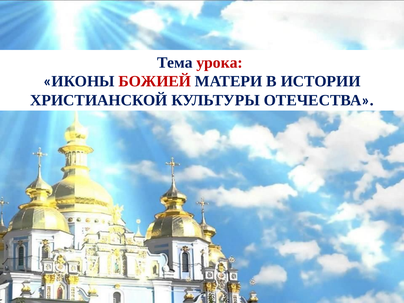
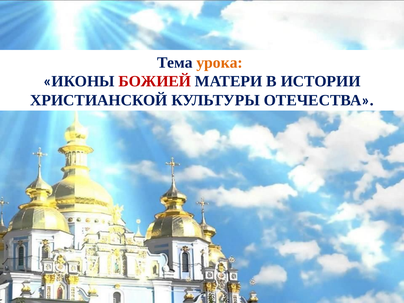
урока colour: red -> orange (220, 63)
